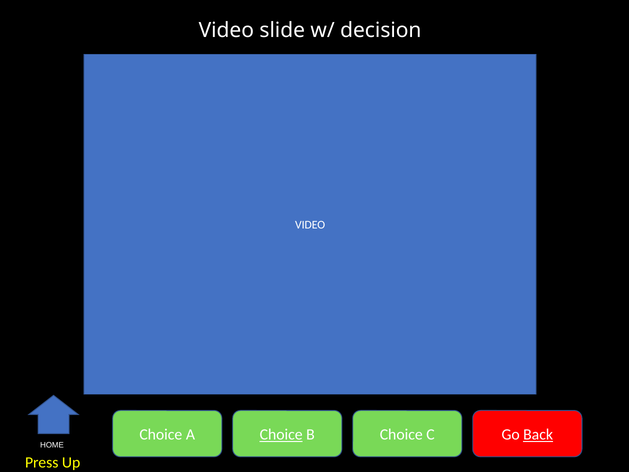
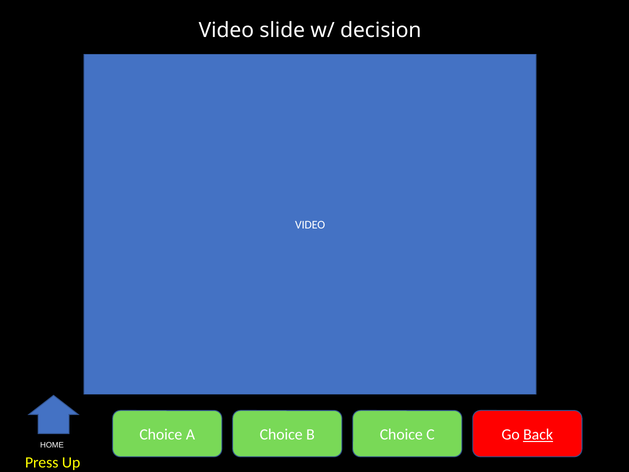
Choice underline: present -> none (281, 434)
